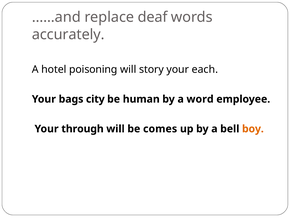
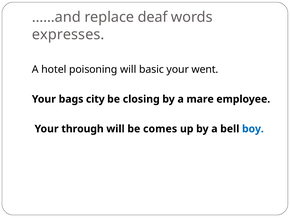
accurately: accurately -> expresses (68, 34)
story: story -> basic (151, 69)
each: each -> went (205, 69)
human: human -> closing (141, 99)
word: word -> mare (200, 99)
boy colour: orange -> blue (253, 129)
